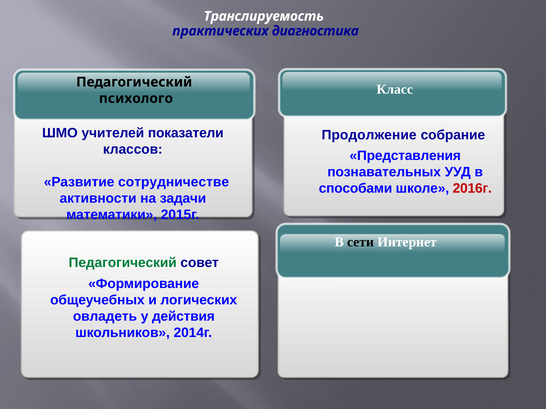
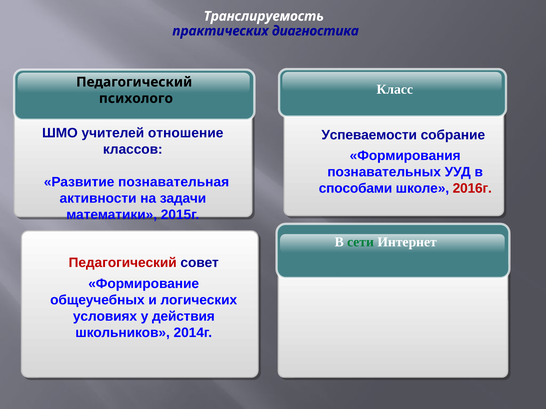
показатели: показатели -> отношение (186, 133)
Продолжение: Продолжение -> Успеваемости (369, 135)
Представления: Представления -> Формирования (405, 156)
сотрудничестве: сотрудничестве -> познавательная (174, 182)
сети colour: black -> green (361, 242)
Педагогический colour: green -> red (123, 263)
овладеть: овладеть -> условиях (105, 317)
